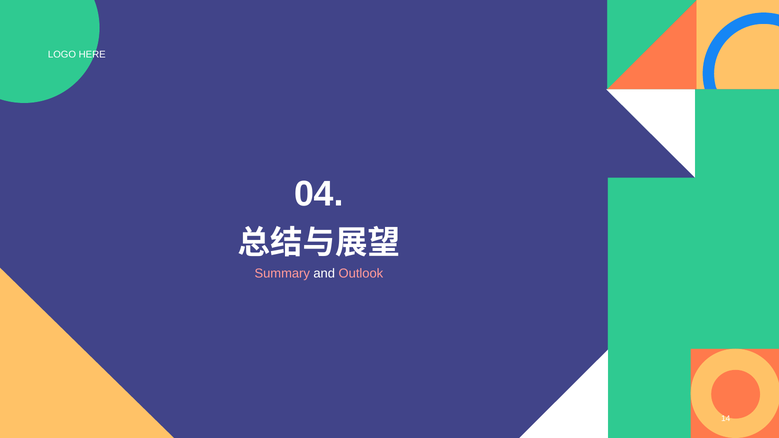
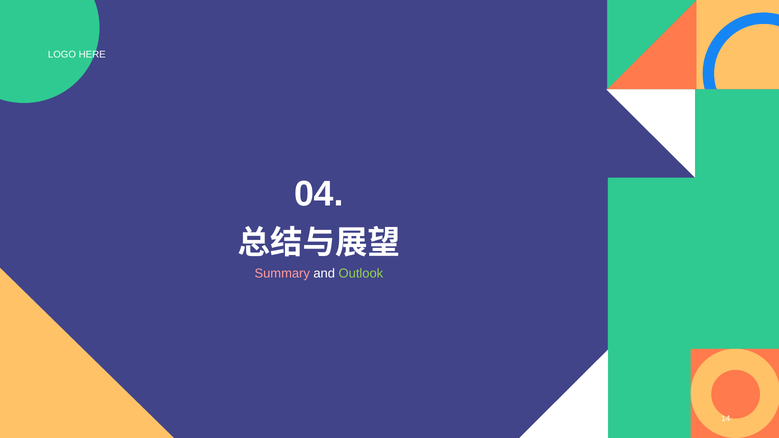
Outlook colour: pink -> light green (361, 274)
